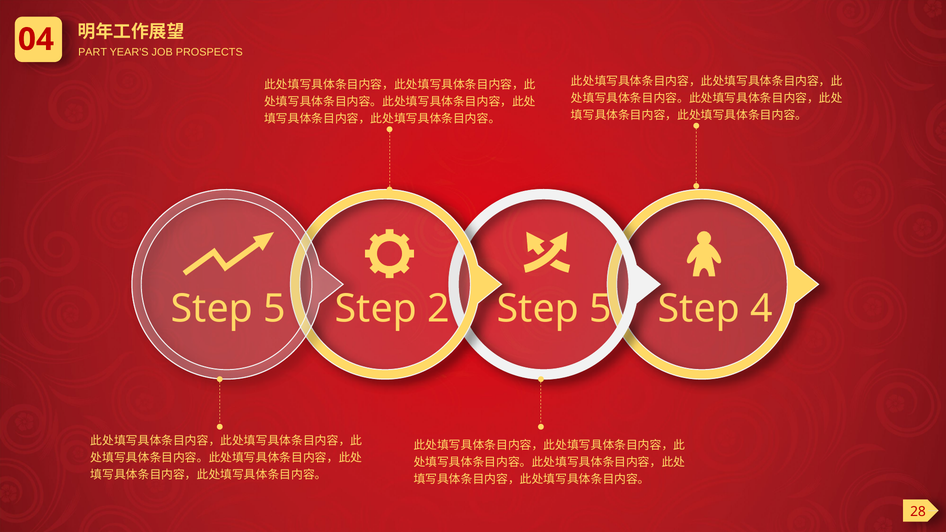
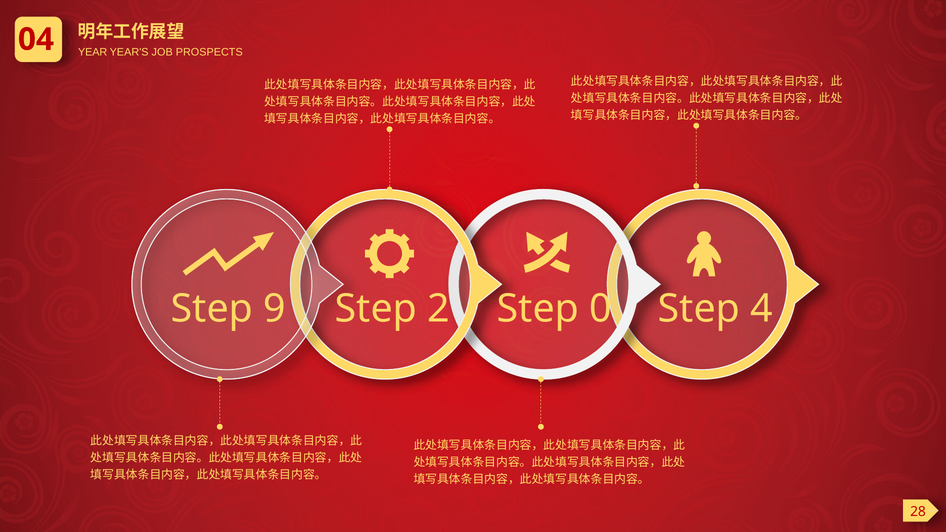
PART: PART -> YEAR (93, 52)
5: 5 -> 9 (275, 309)
2 Step 5: 5 -> 0 (601, 309)
